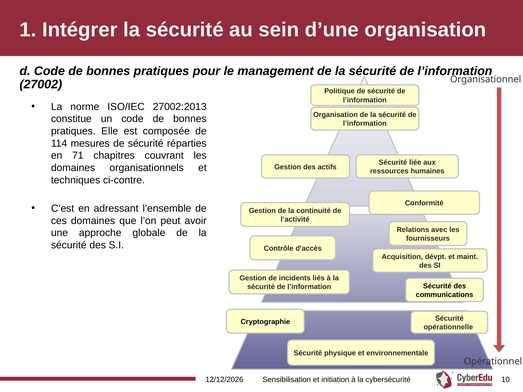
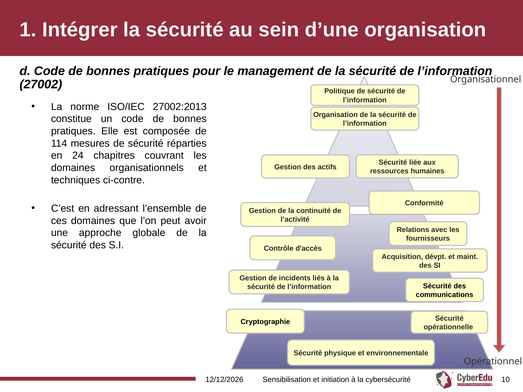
71: 71 -> 24 (78, 156)
